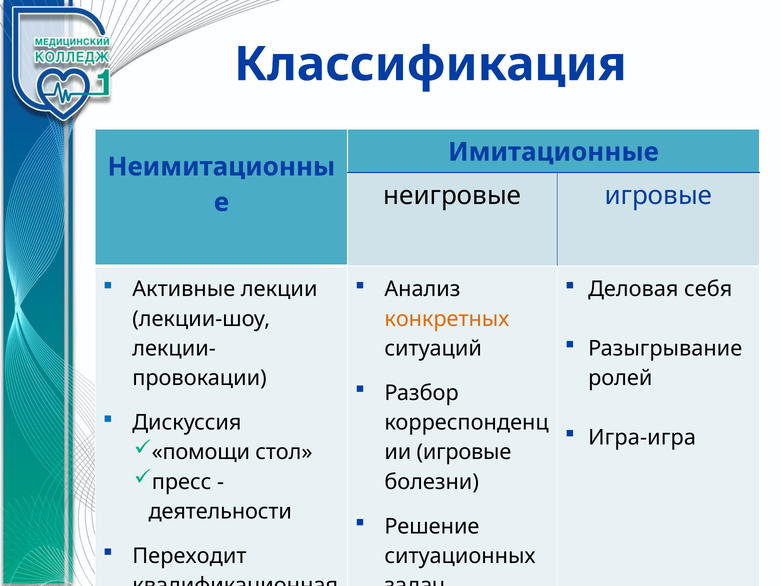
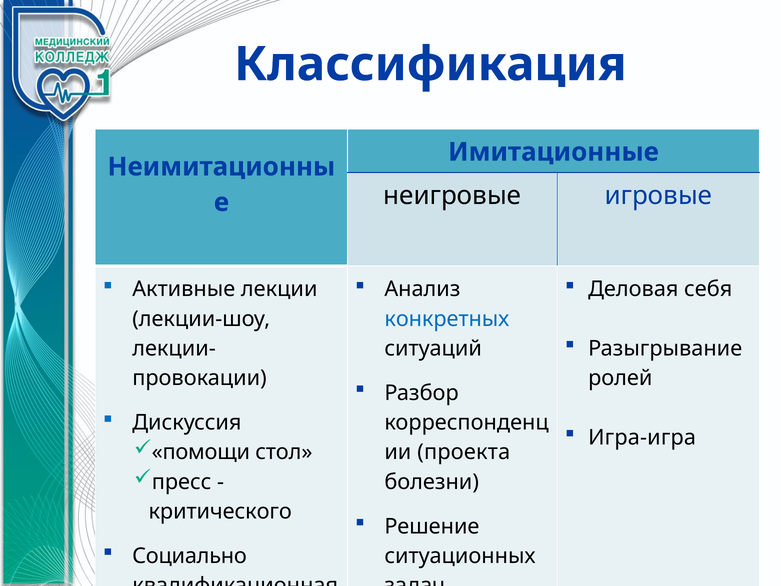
конкретных colour: orange -> blue (447, 319)
игровые: игровые -> проекта (464, 452)
деятельности: деятельности -> критического (220, 511)
Переходит: Переходит -> Социально (190, 556)
